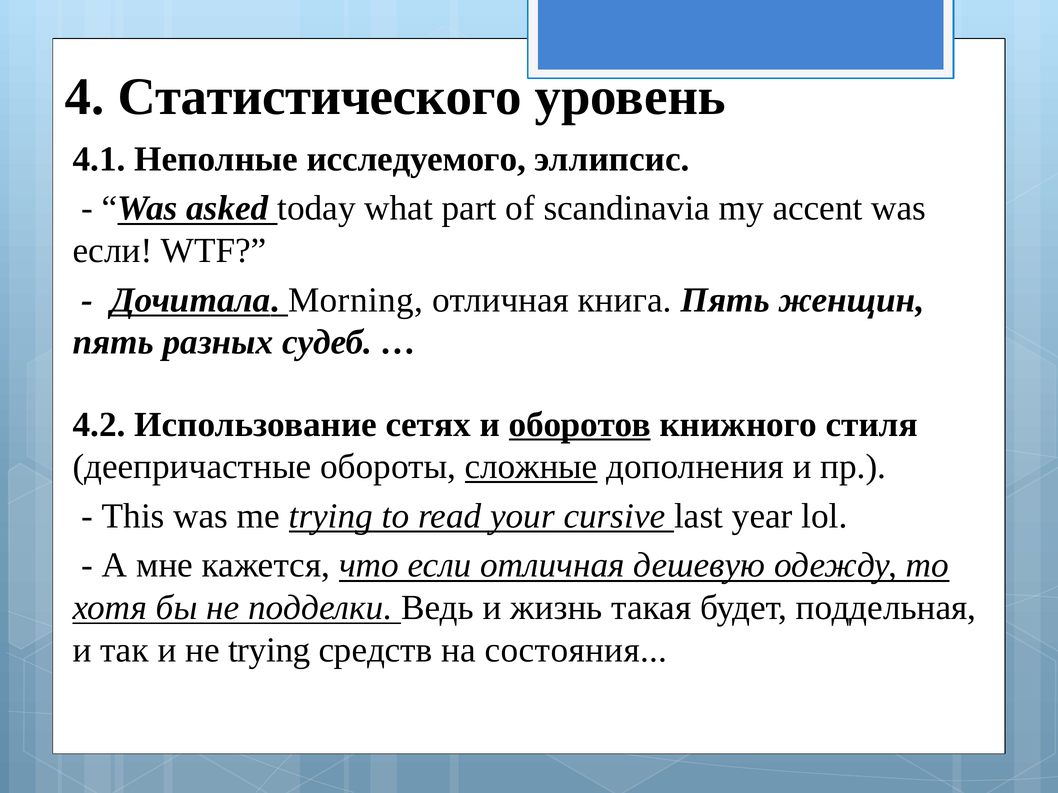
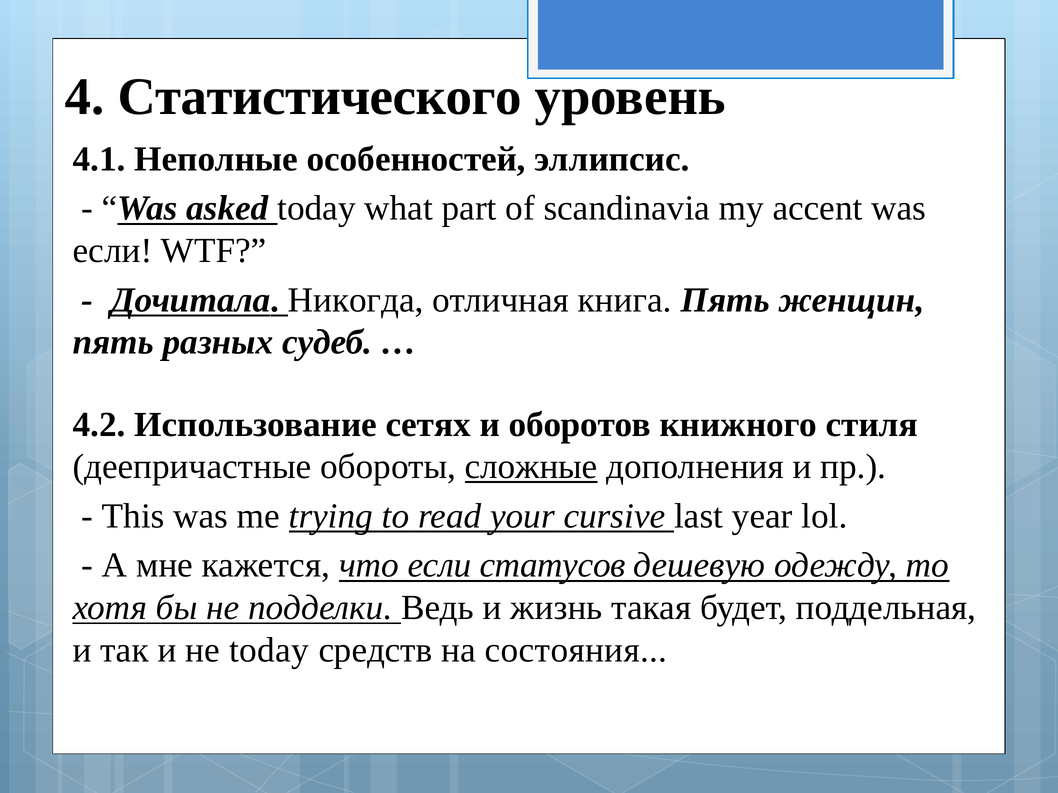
исследуемого: исследуемого -> особенностей (416, 159)
Morning: Morning -> Никогда (356, 300)
оборотов underline: present -> none (580, 425)
если отличная: отличная -> статусов (553, 566)
не trying: trying -> today (269, 650)
